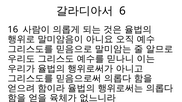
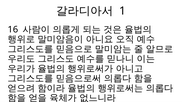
6: 6 -> 1 (122, 11)
